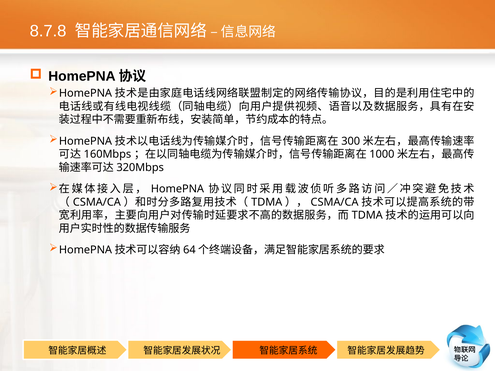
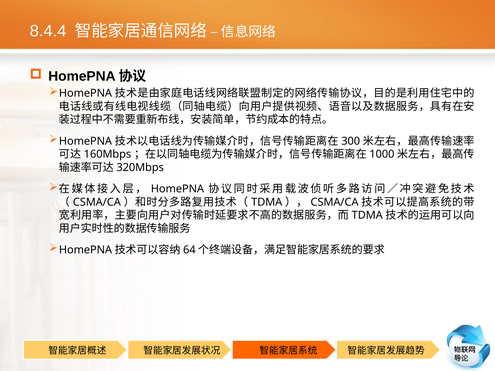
8.7.8: 8.7.8 -> 8.4.4 (48, 31)
